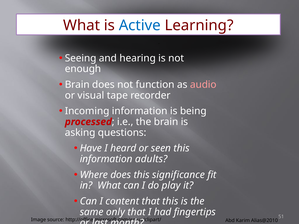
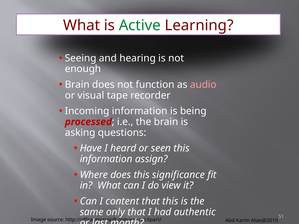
Active colour: blue -> green (140, 25)
adults: adults -> assign (151, 159)
play: play -> view (171, 186)
fingertips: fingertips -> authentic (195, 212)
